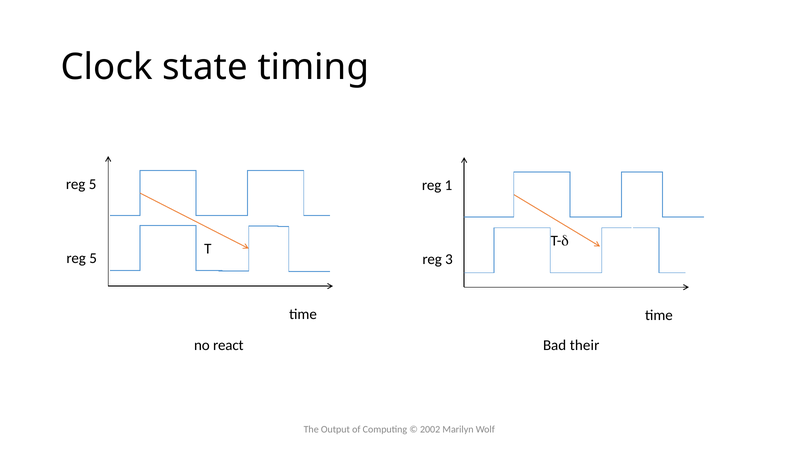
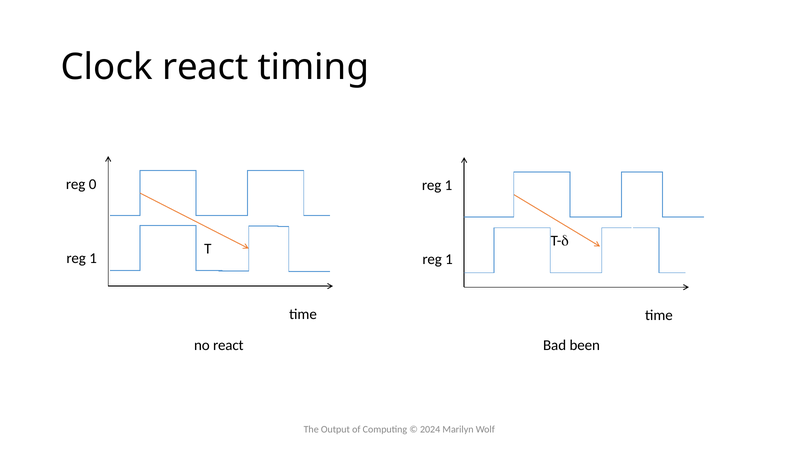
Clock state: state -> react (205, 67)
5: 5 -> 0 (93, 184)
5: 5 -> 1 (93, 258)
3: 3 -> 1 (449, 259)
their: their -> been (585, 345)
2002: 2002 -> 2024 (430, 429)
